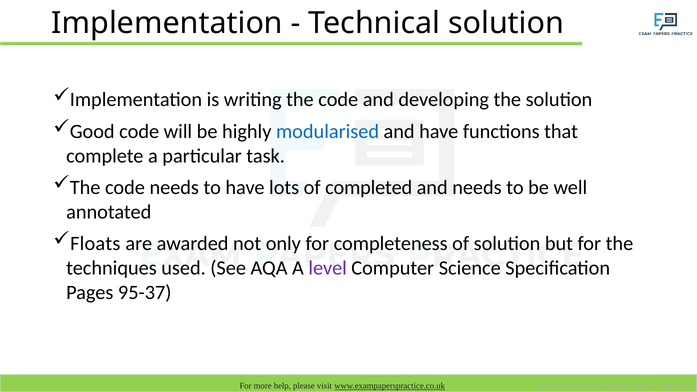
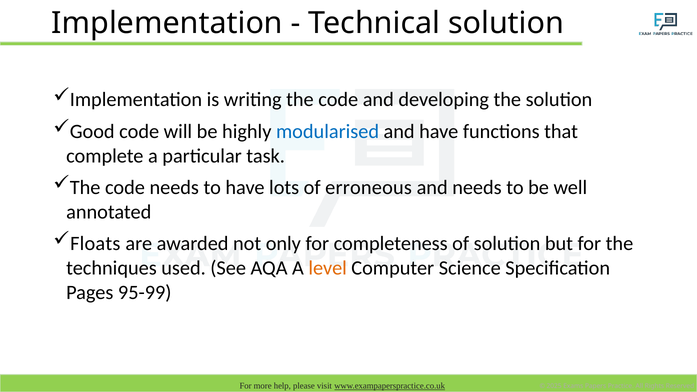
completed: completed -> erroneous (369, 188)
level colour: purple -> orange (328, 268)
95-37: 95-37 -> 95-99 (145, 292)
